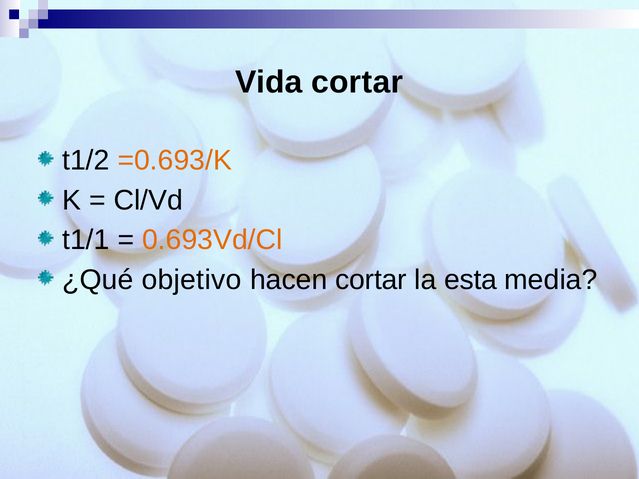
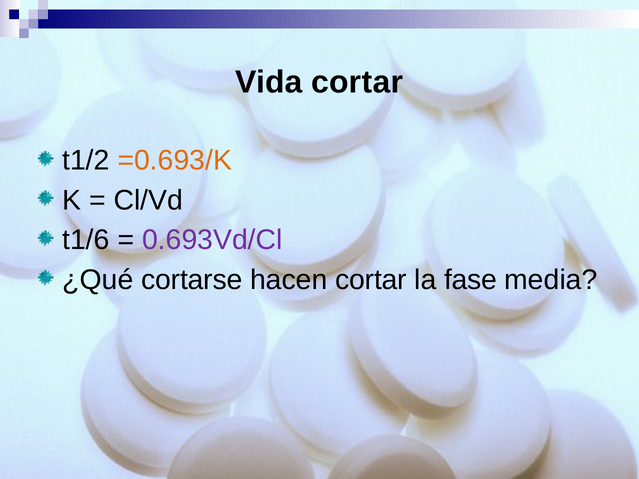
t1/1: t1/1 -> t1/6 (86, 240)
0.693Vd/Cl colour: orange -> purple (212, 240)
objetivo: objetivo -> cortarse (192, 280)
esta: esta -> fase (470, 280)
